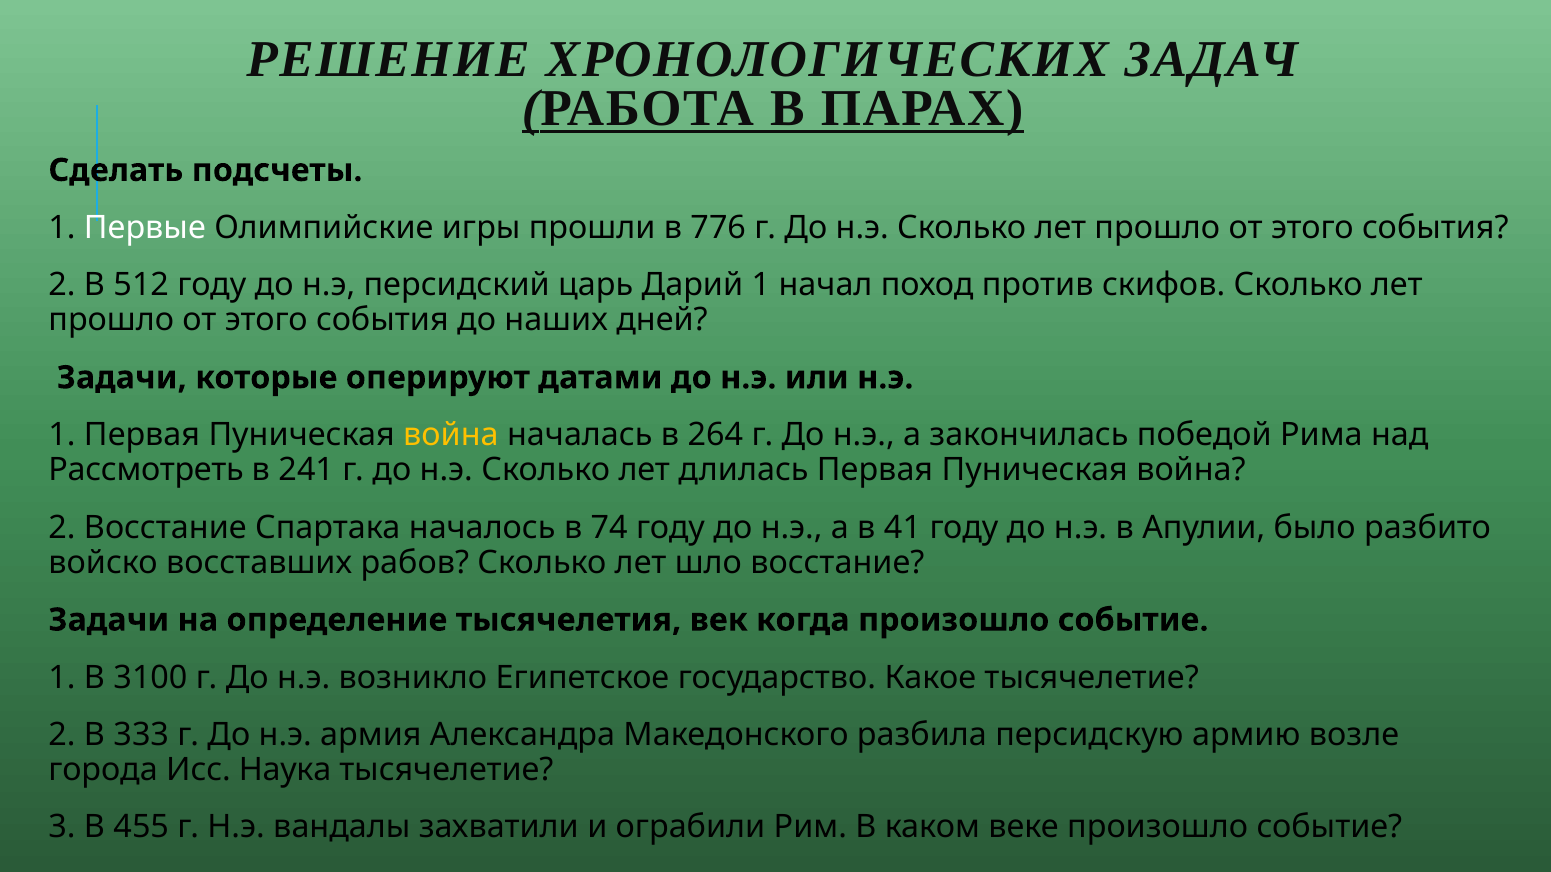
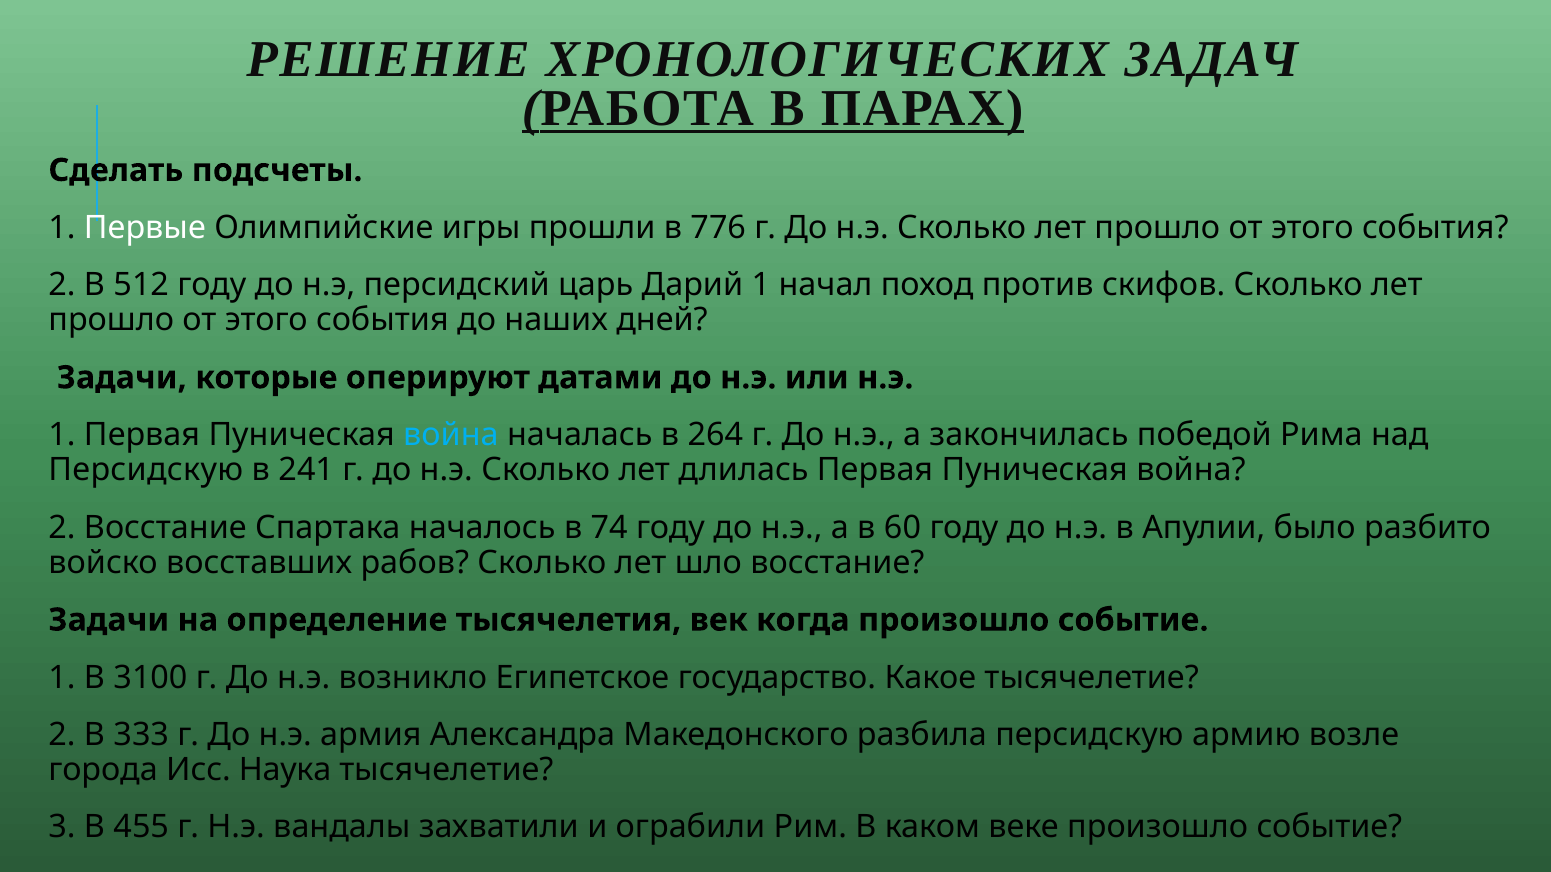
война colour: yellow -> light blue (451, 435)
Рассмотреть: Рассмотреть -> Персидскую (146, 470)
41: 41 -> 60 (902, 528)
